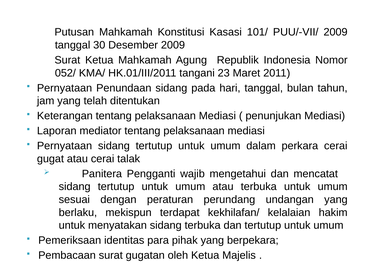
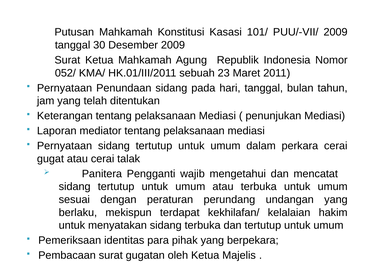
tangani: tangani -> sebuah (197, 73)
